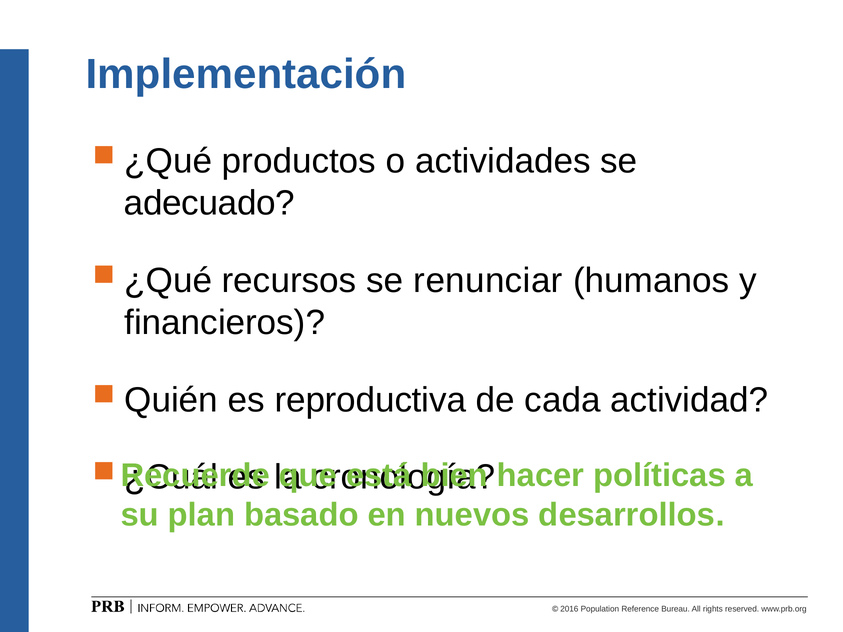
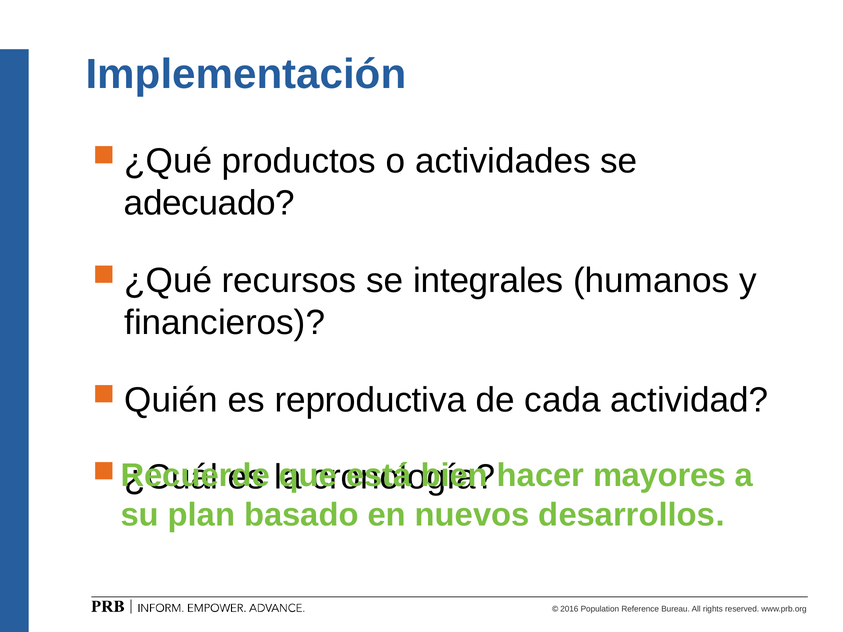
renunciar: renunciar -> integrales (488, 281)
políticas: políticas -> mayores (660, 476)
